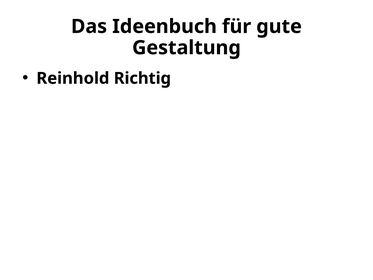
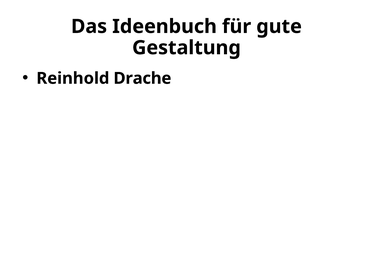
Richtig: Richtig -> Drache (142, 78)
